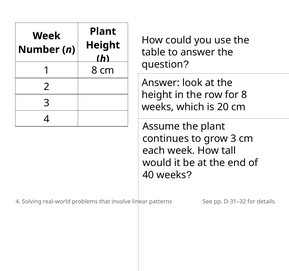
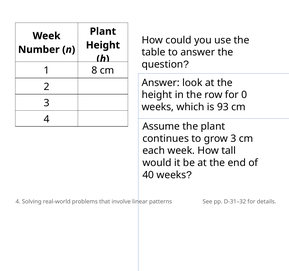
for 8: 8 -> 0 (244, 95)
20: 20 -> 93 (223, 107)
